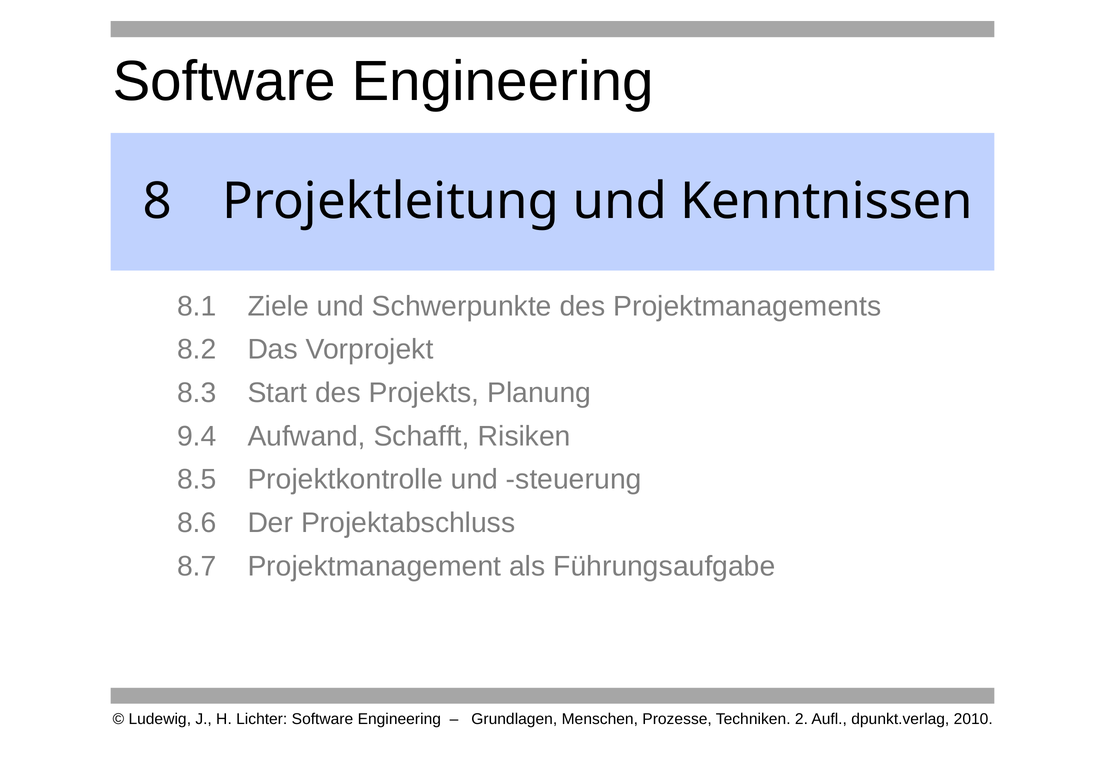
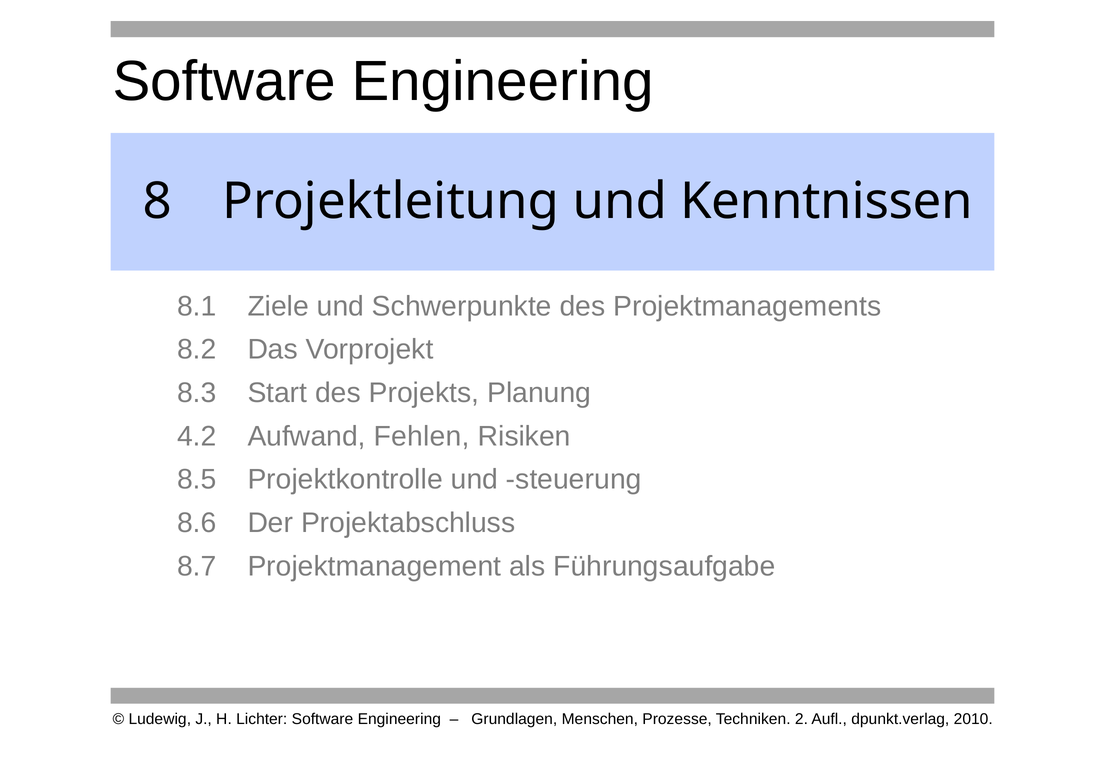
9.4: 9.4 -> 4.2 (197, 436)
Schafft: Schafft -> Fehlen (422, 436)
